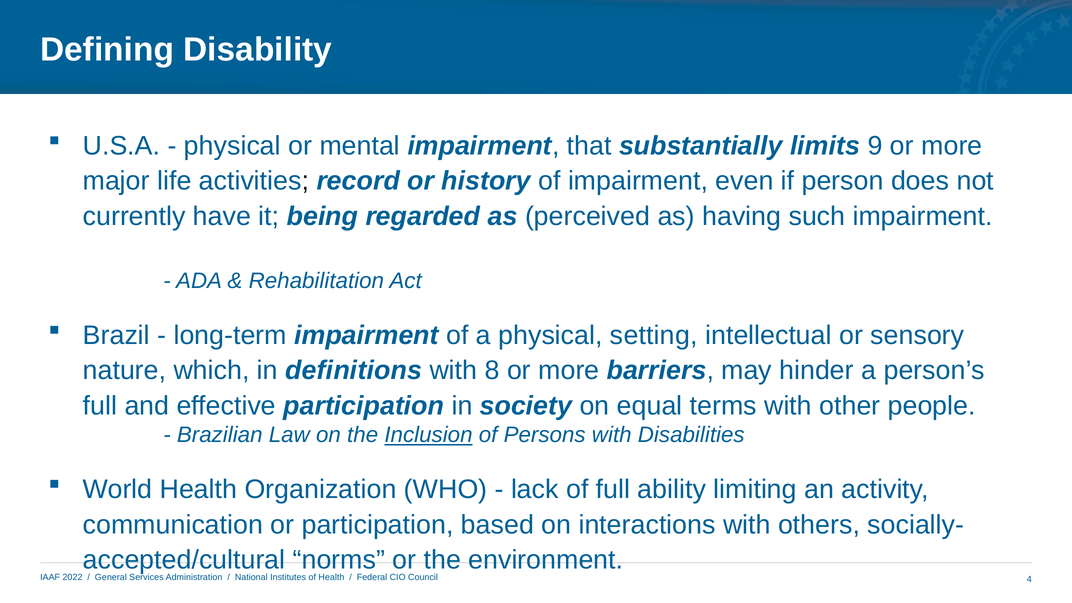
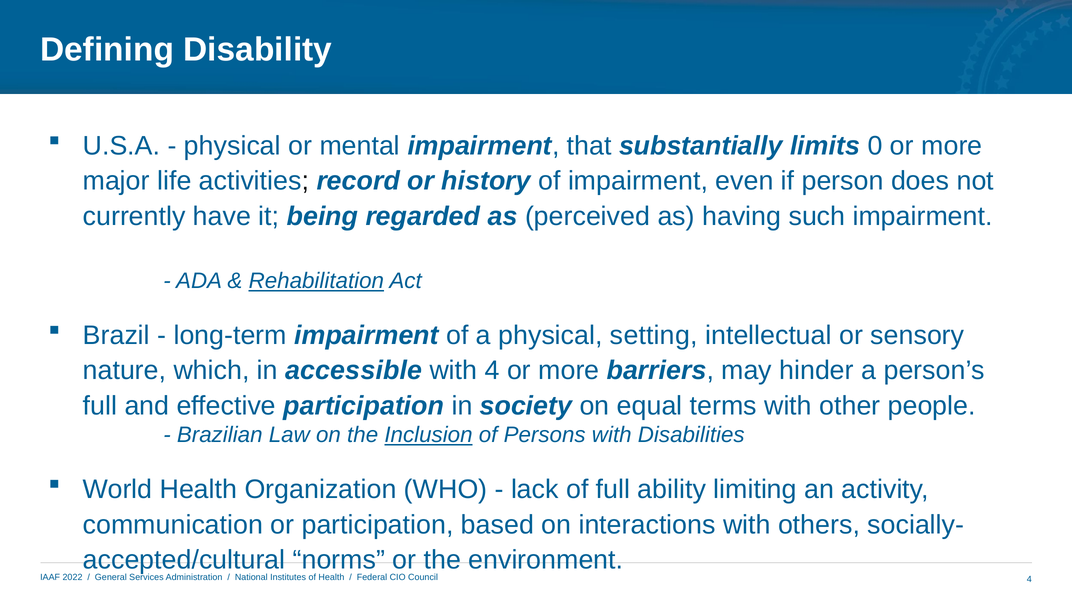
9: 9 -> 0 (875, 146)
Rehabilitation underline: none -> present (316, 281)
definitions: definitions -> accessible (354, 371)
with 8: 8 -> 4 (492, 371)
